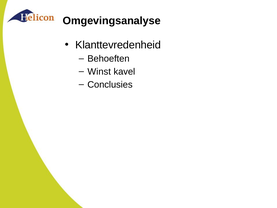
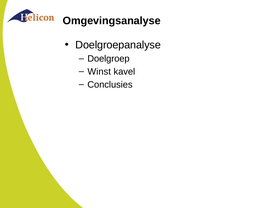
Klanttevredenheid: Klanttevredenheid -> Doelgroepanalyse (118, 45)
Behoeften: Behoeften -> Doelgroep (108, 59)
